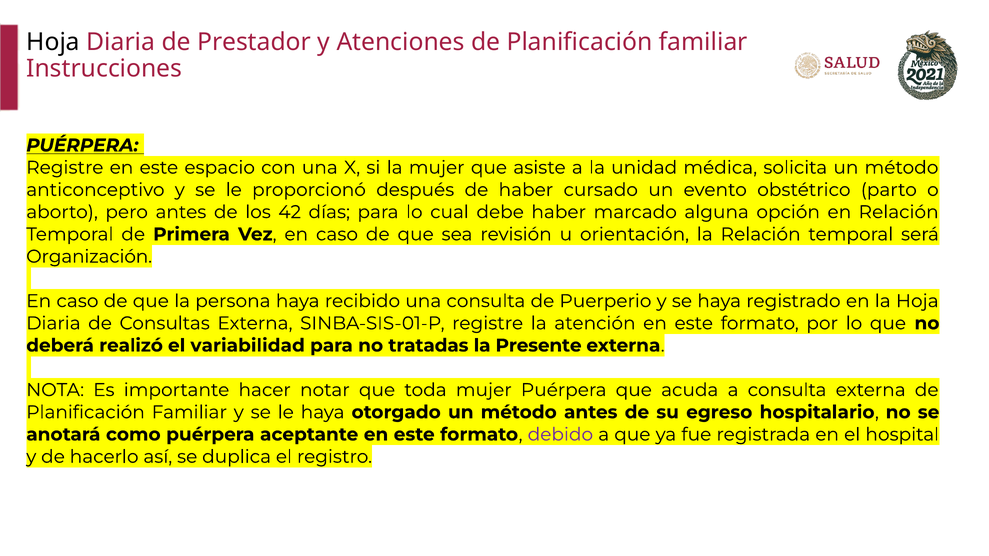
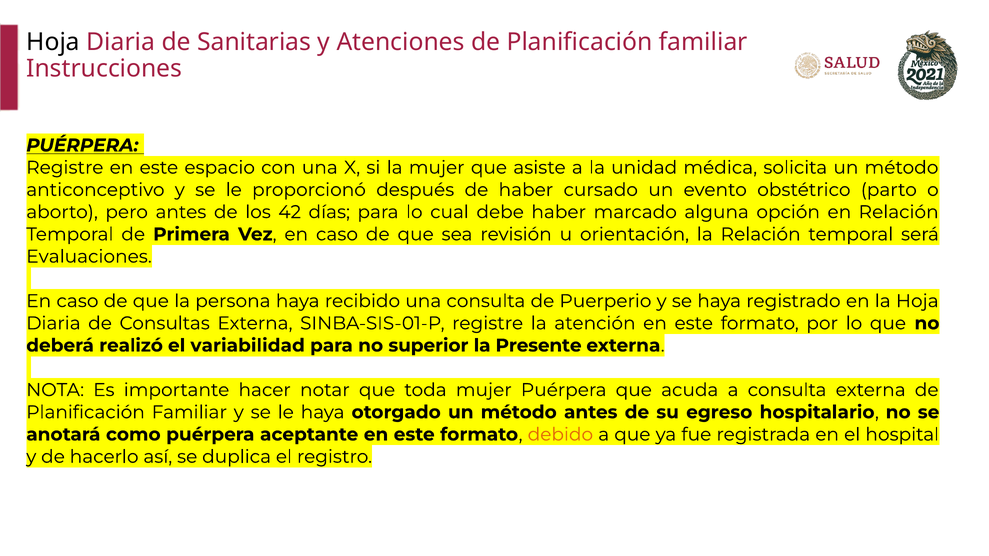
Prestador: Prestador -> Sanitarias (254, 42)
Organización: Organización -> Evaluaciones (89, 257)
tratadas: tratadas -> superior (428, 346)
debido colour: purple -> orange (560, 435)
